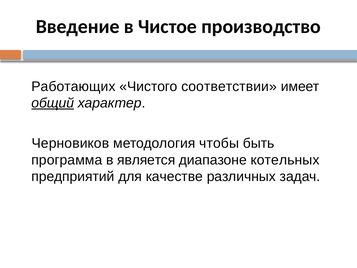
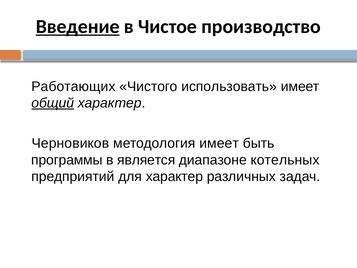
Введение underline: none -> present (78, 26)
соответствии: соответствии -> использовать (229, 86)
методология чтобы: чтобы -> имеет (219, 143)
программа: программа -> программы (67, 160)
для качестве: качестве -> характер (174, 176)
